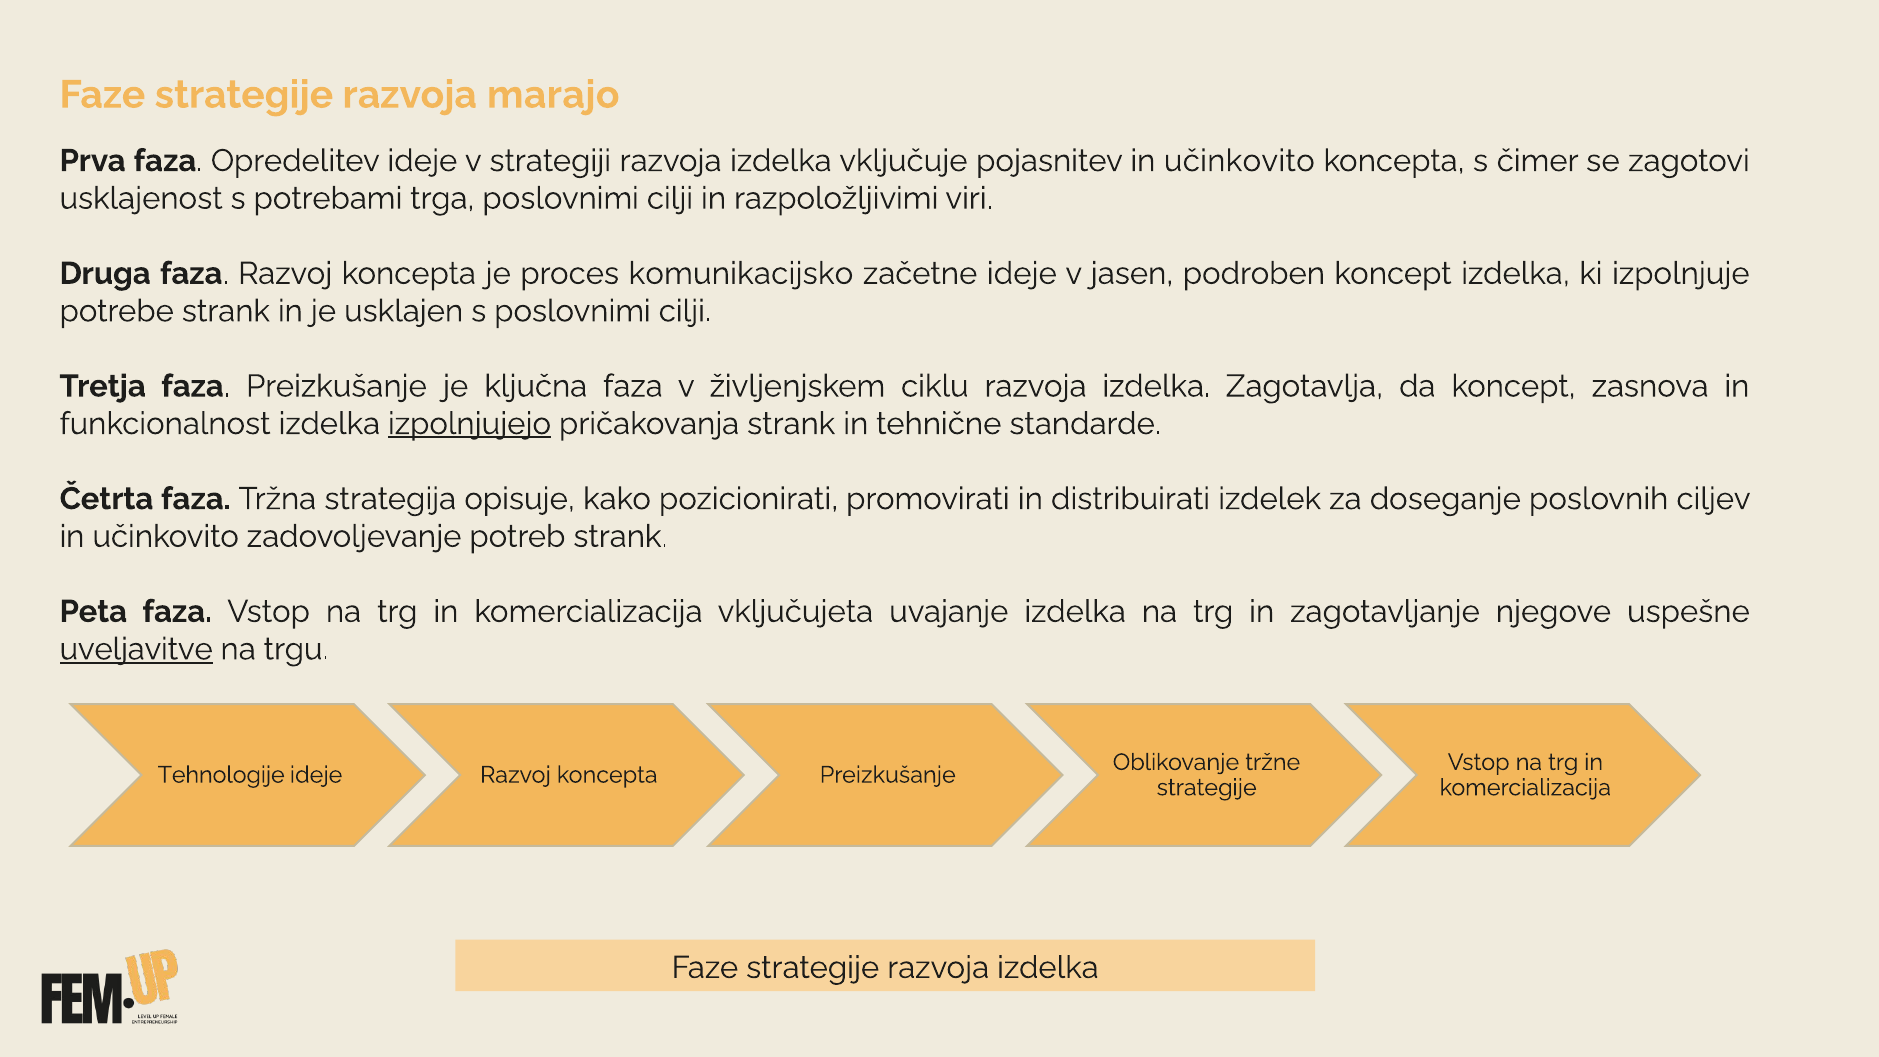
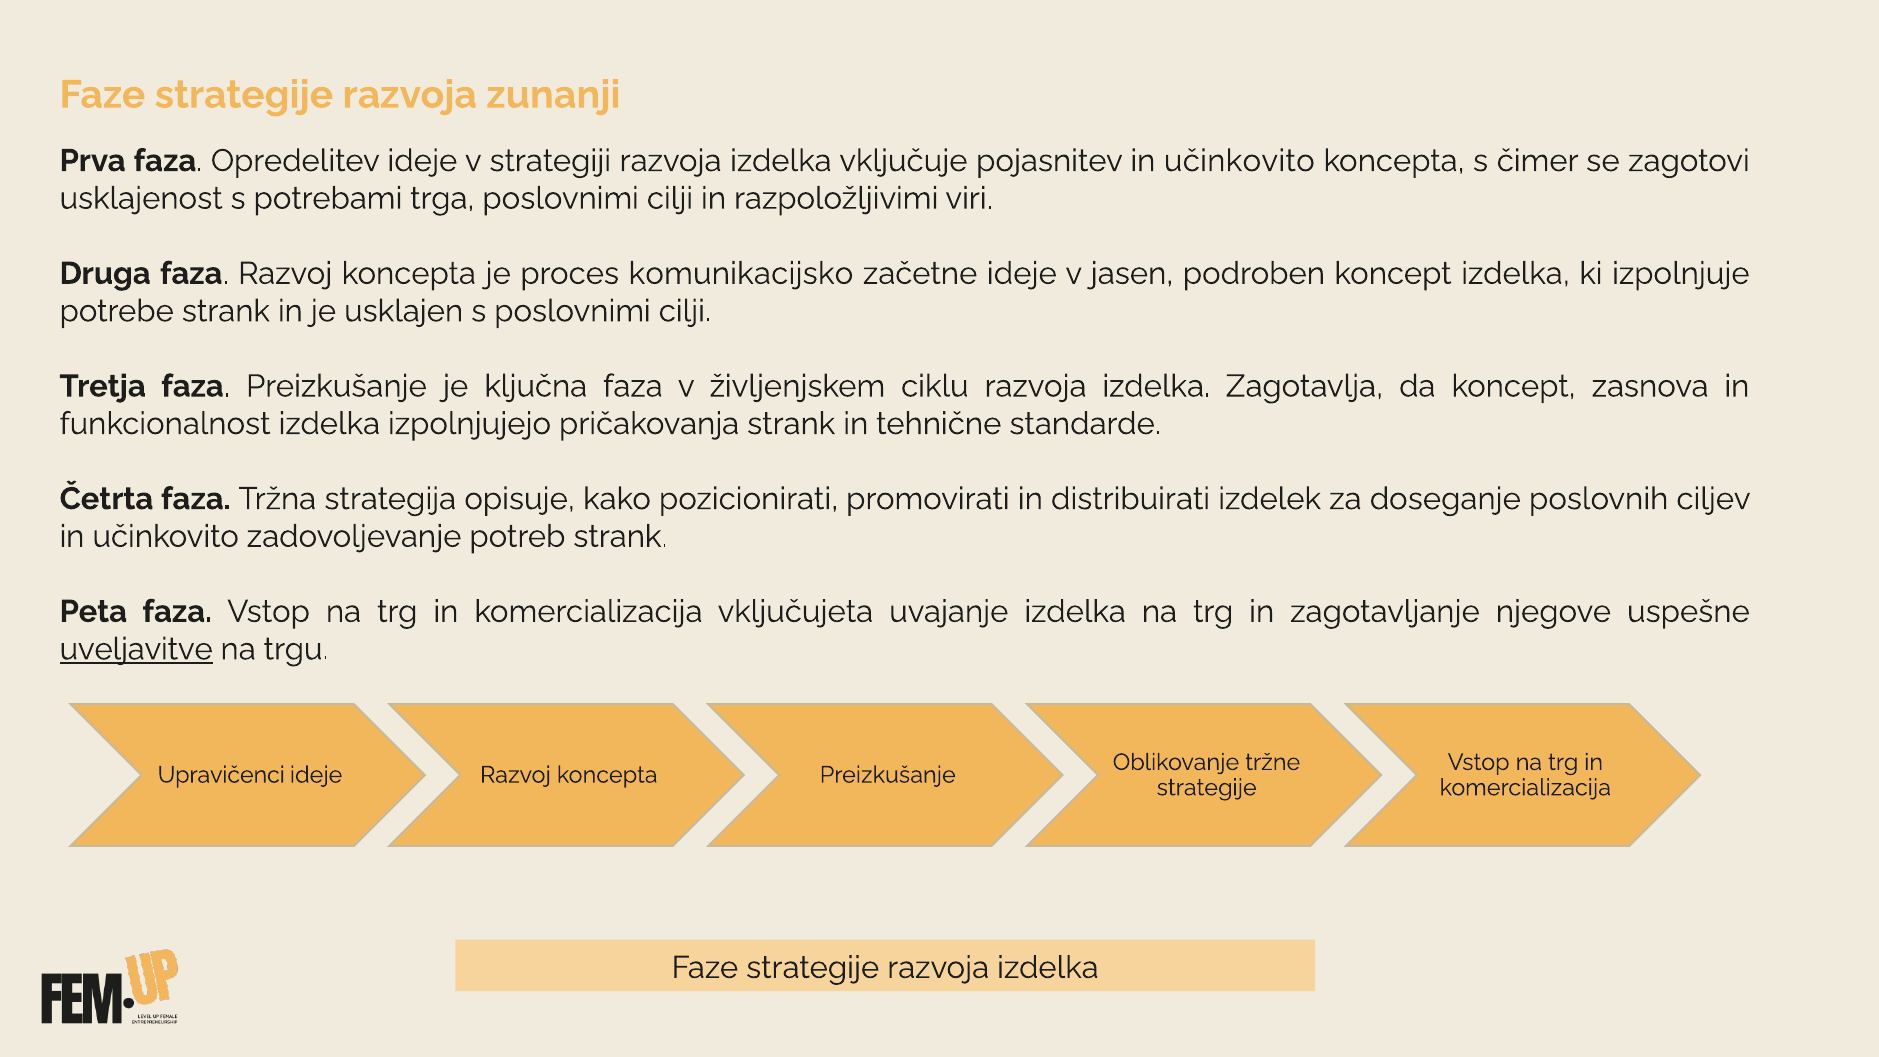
marajo: marajo -> zunanji (553, 95)
izpolnjujejo underline: present -> none (469, 424)
Tehnologije: Tehnologije -> Upravičenci (221, 775)
